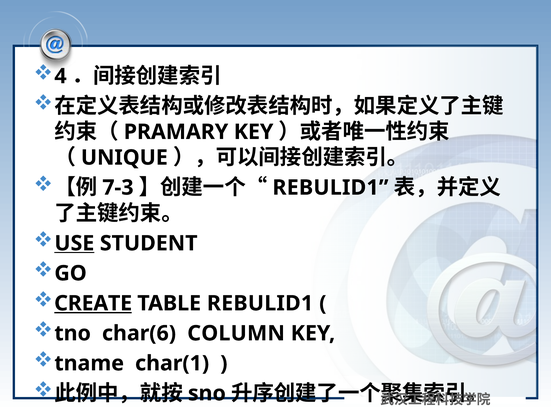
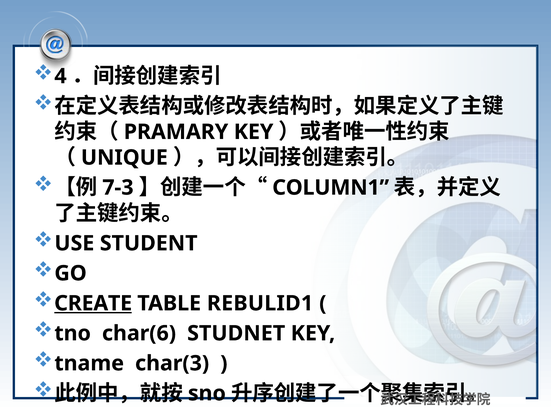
REBULID1: REBULID1 -> COLUMN1 (331, 188)
USE underline: present -> none (74, 243)
COLUMN: COLUMN -> STUDNET (236, 334)
char(1: char(1 -> char(3 (172, 364)
